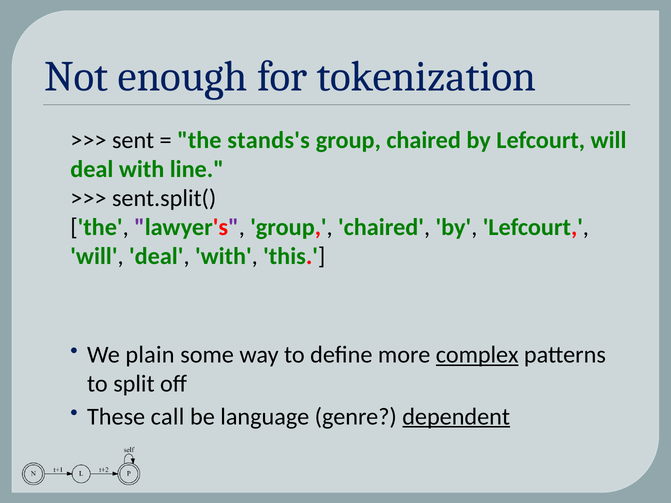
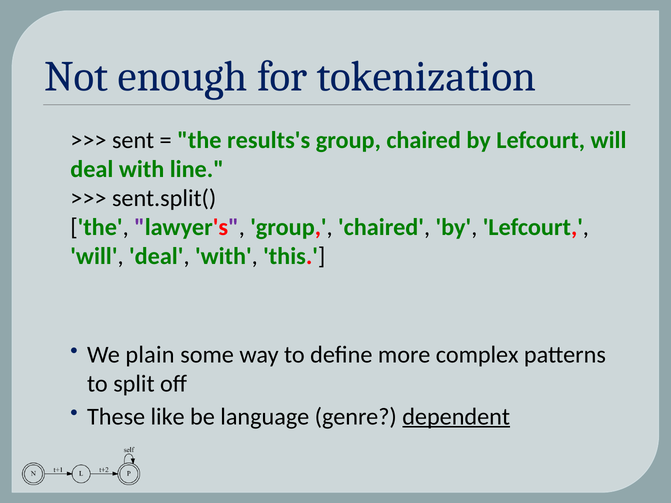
stands's: stands's -> results's (269, 140)
complex underline: present -> none (477, 355)
call: call -> like (168, 417)
